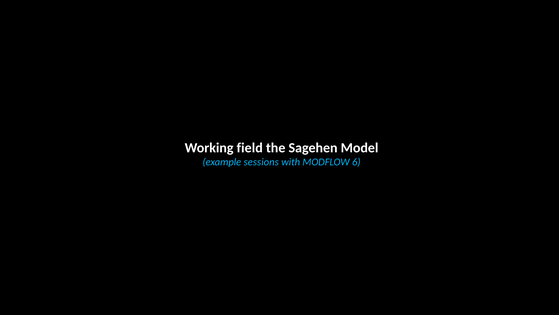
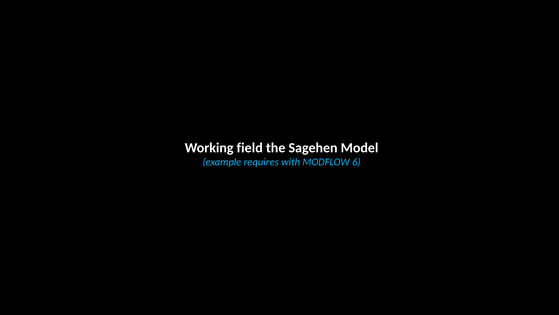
sessions: sessions -> requires (261, 162)
